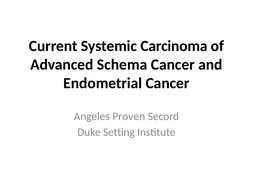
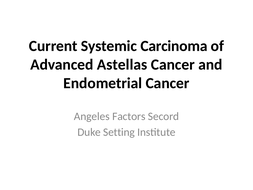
Schema: Schema -> Astellas (122, 64)
Proven: Proven -> Factors (129, 116)
